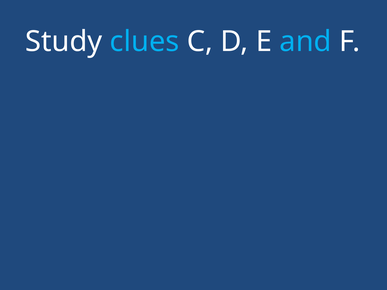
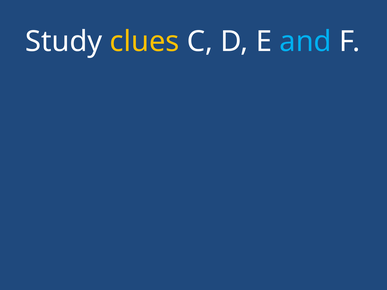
clues colour: light blue -> yellow (145, 42)
